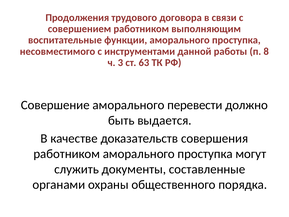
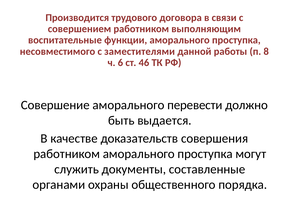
Продолжения: Продолжения -> Производится (77, 18)
инструментами: инструментами -> заместителями (140, 51)
3: 3 -> 6 (120, 63)
63: 63 -> 46 (144, 63)
